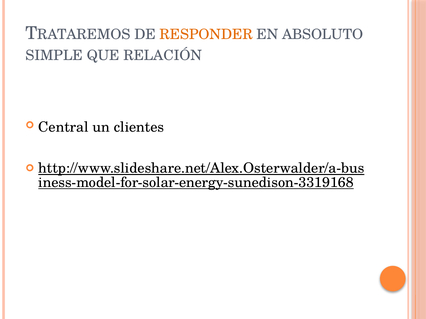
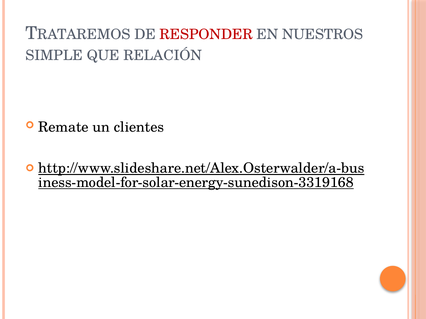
RESPONDER colour: orange -> red (206, 34)
ABSOLUTO: ABSOLUTO -> NUESTROS (323, 34)
Central: Central -> Remate (63, 127)
